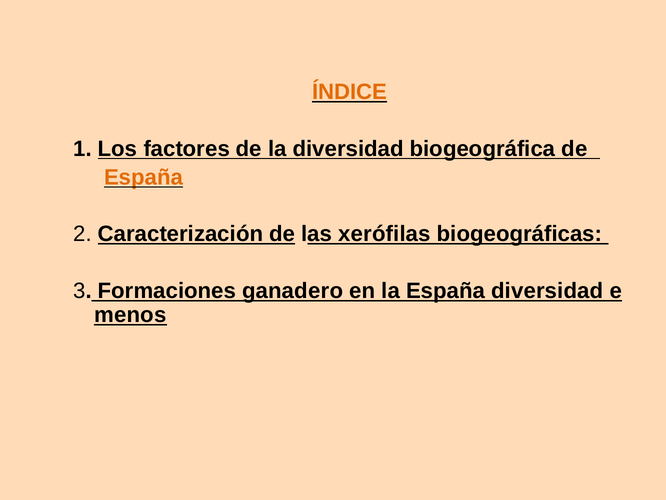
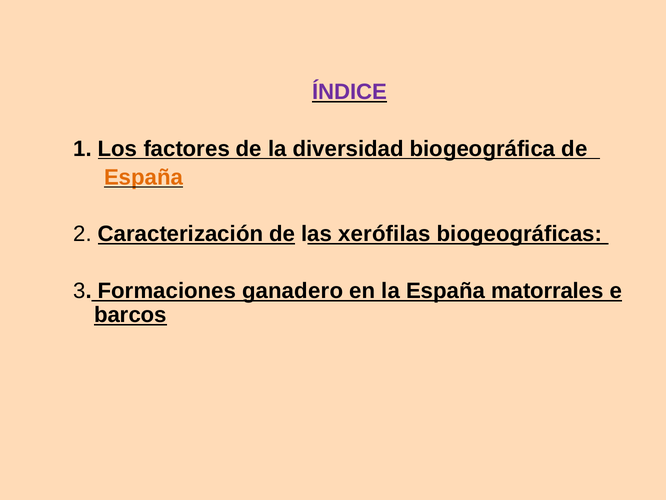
ÍNDICE colour: orange -> purple (350, 92)
España diversidad: diversidad -> matorrales (547, 291)
menos: menos -> barcos (130, 315)
